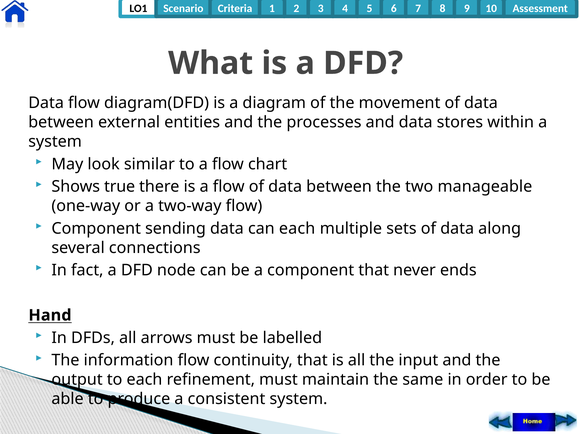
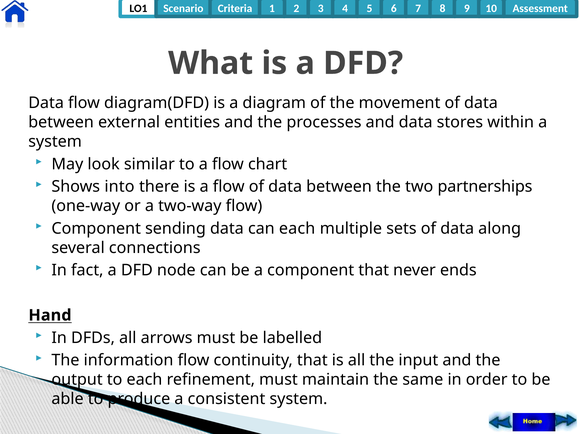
true: true -> into (119, 187)
manageable: manageable -> partnerships (485, 187)
